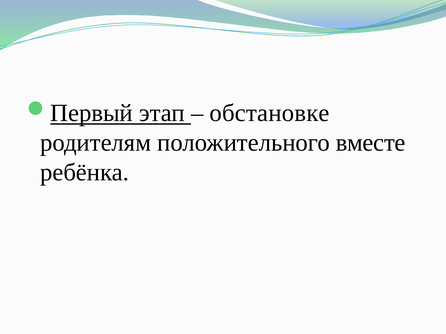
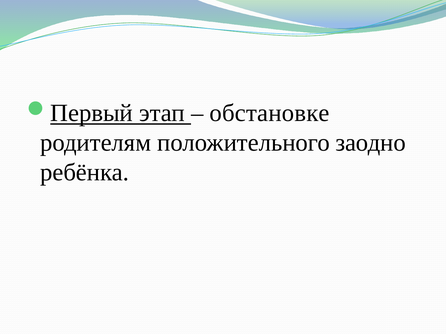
вместе: вместе -> заодно (371, 143)
